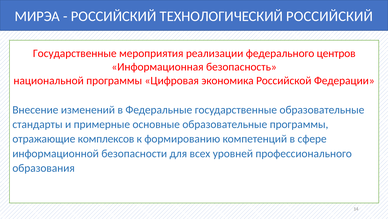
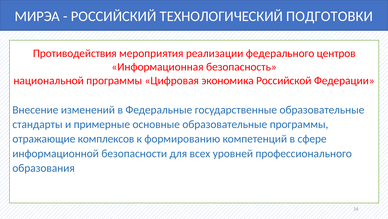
ТЕХНОЛОГИЧЕСКИЙ РОССИЙСКИЙ: РОССИЙСКИЙ -> ПОДГОТОВКИ (330, 16)
Государственные: Государственные -> Противодействия (75, 53)
